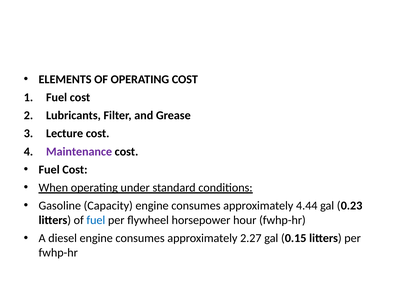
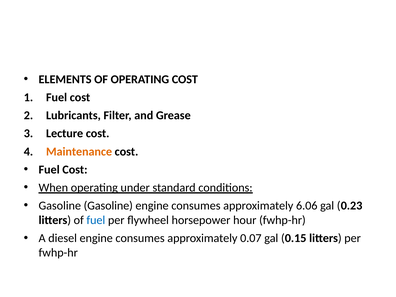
Maintenance colour: purple -> orange (79, 152)
Gasoline Capacity: Capacity -> Gasoline (108, 206)
4.44: 4.44 -> 6.06 (307, 206)
2.27: 2.27 -> 0.07 (251, 238)
